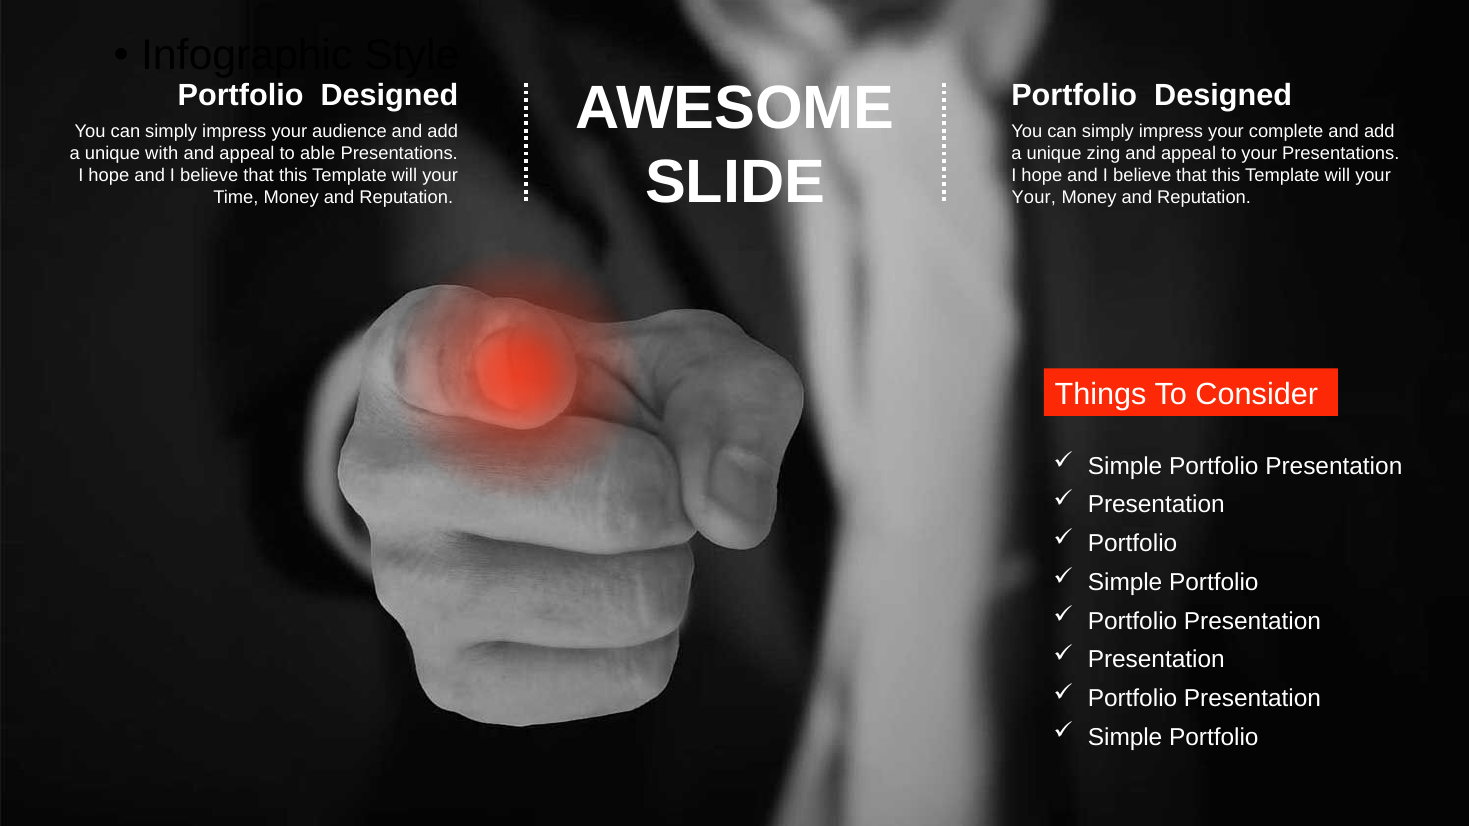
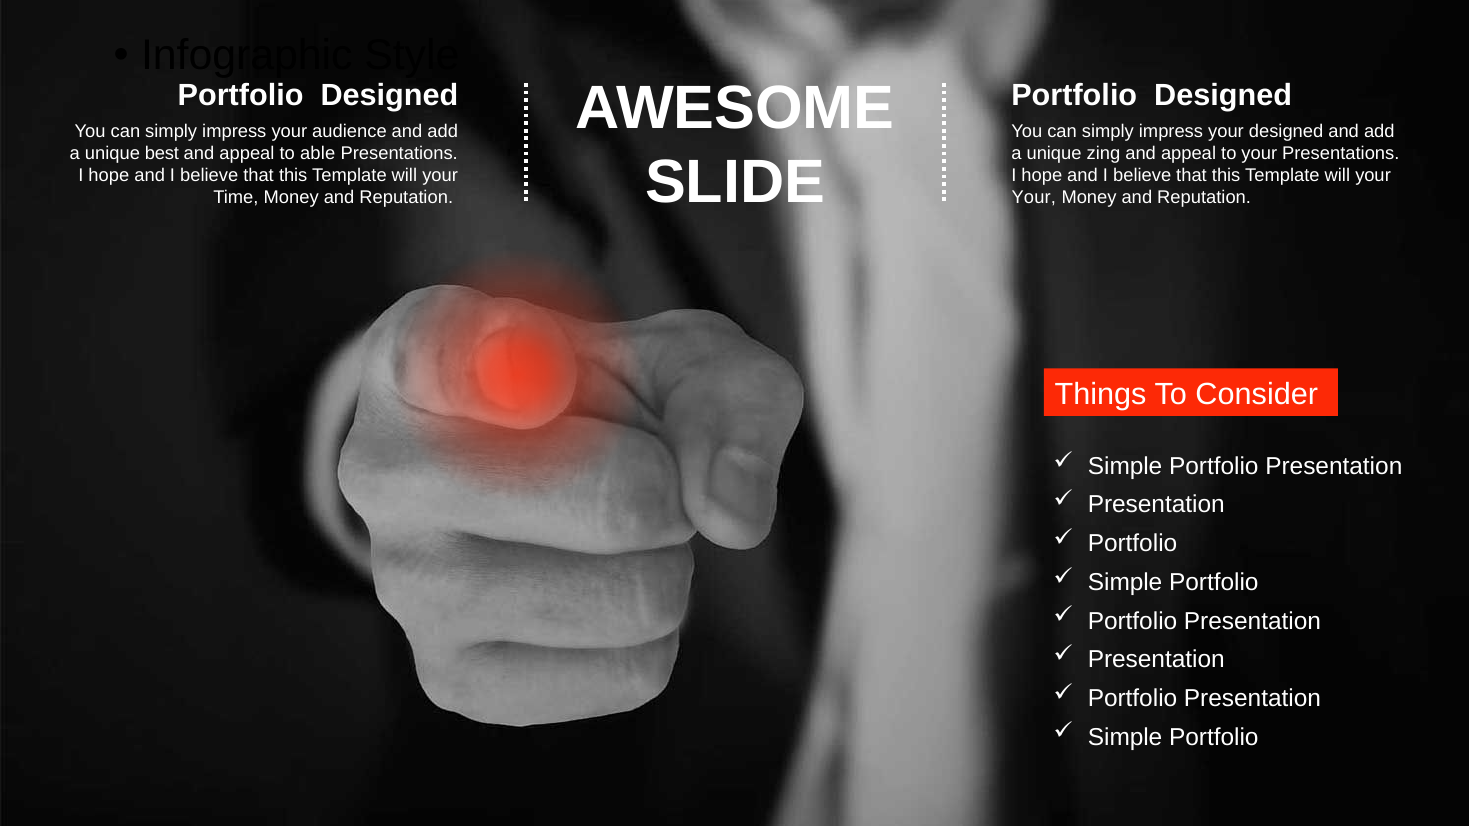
your complete: complete -> designed (1286, 131)
with: with -> best (162, 153)
